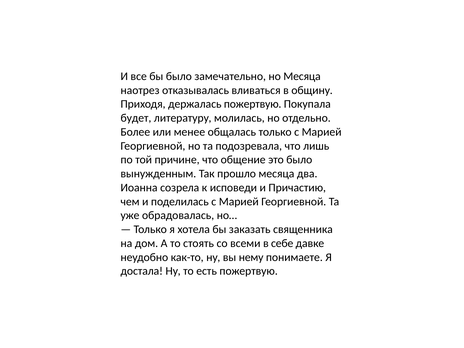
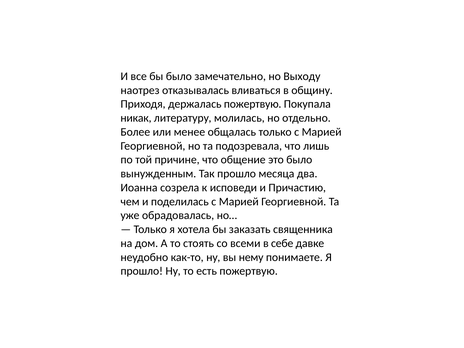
но Месяца: Месяца -> Выходу (302, 76)
будет: будет -> никак (136, 118)
достала: достала -> прошло (142, 271)
